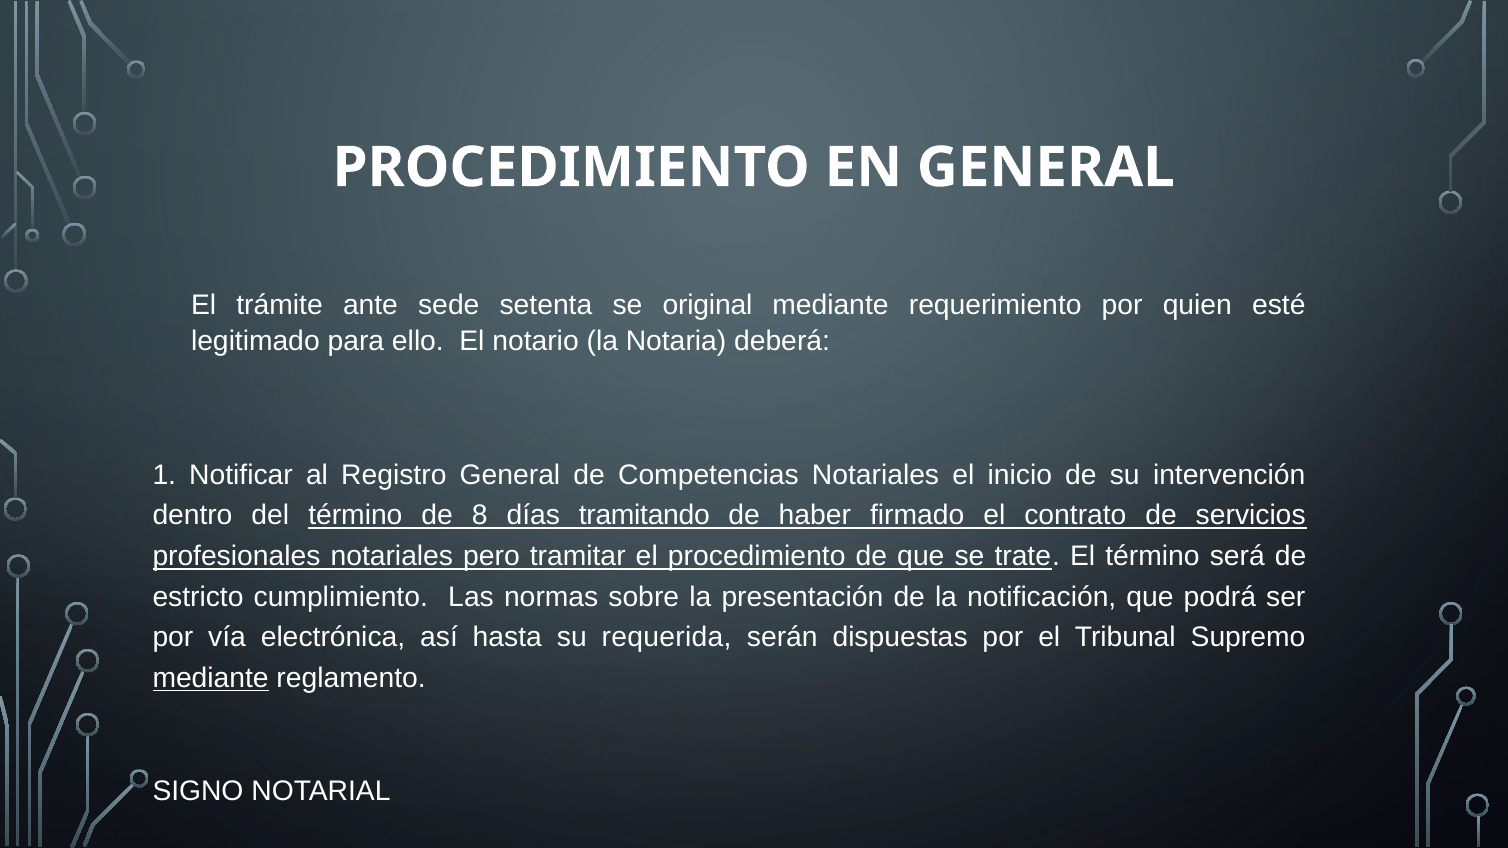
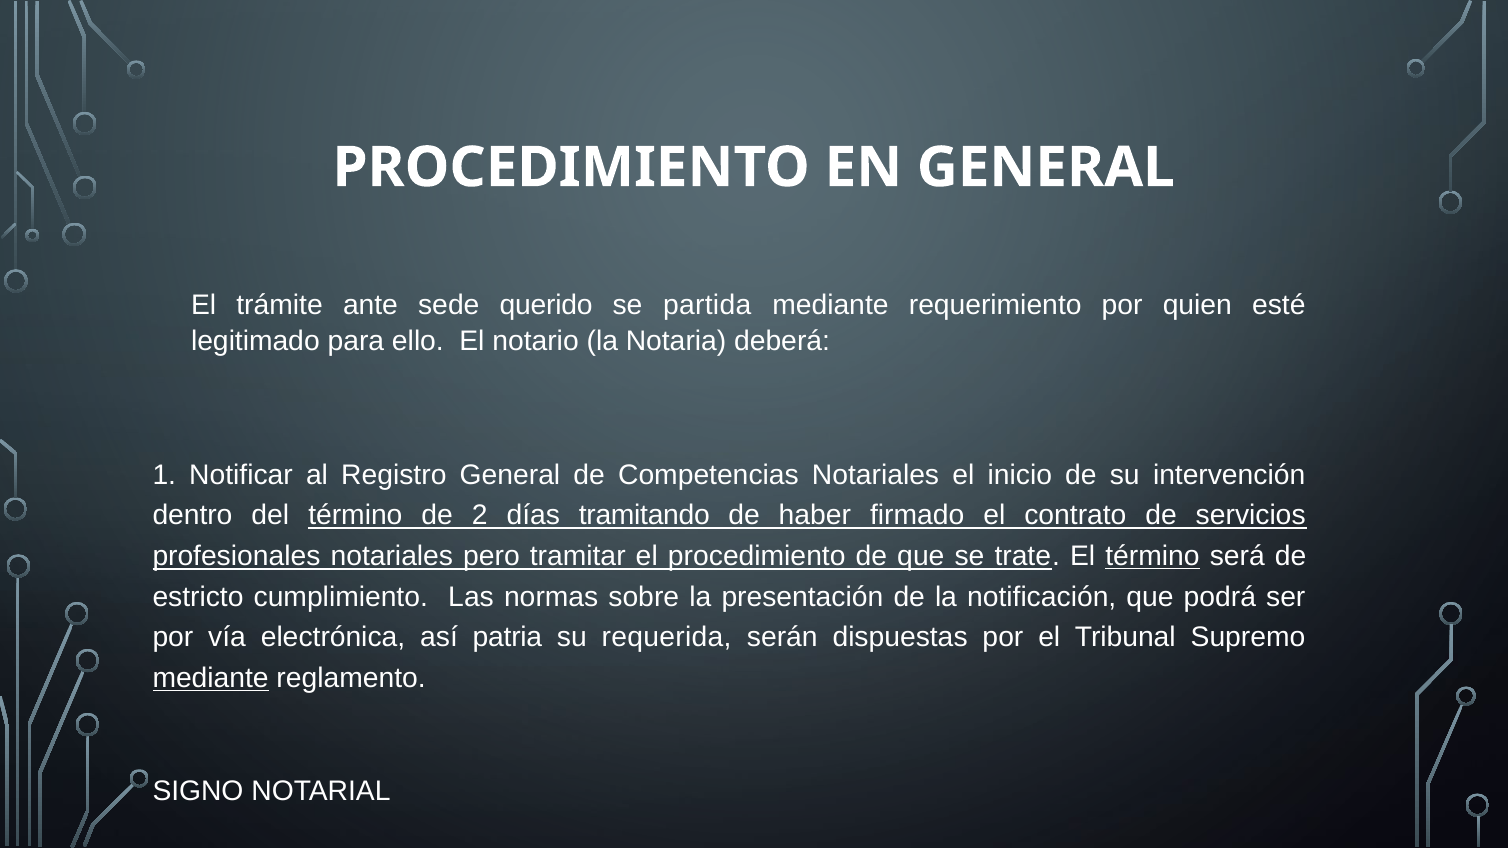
setenta: setenta -> querido (546, 305)
original: original -> partida (707, 305)
8: 8 -> 2 (480, 516)
término underline: none -> present (1153, 556)
hasta: hasta -> patria (507, 638)
